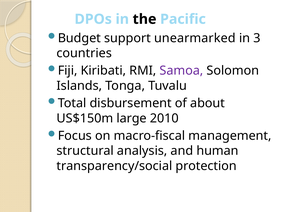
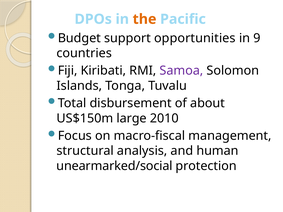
the colour: black -> orange (145, 19)
unearmarked: unearmarked -> opportunities (195, 38)
3: 3 -> 9 (257, 38)
transparency/social: transparency/social -> unearmarked/social (115, 166)
